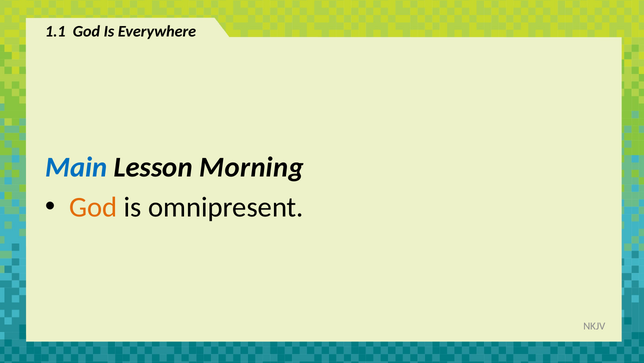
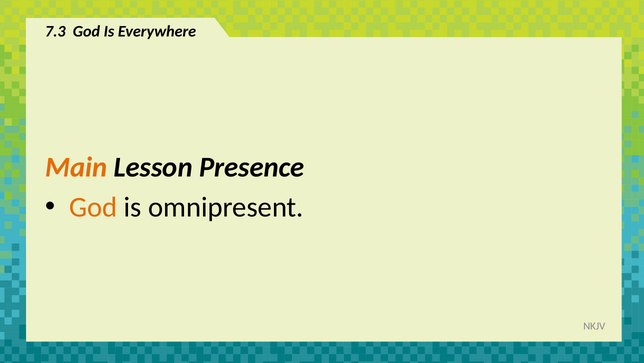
1.1: 1.1 -> 7.3 (55, 31)
Main colour: blue -> orange (76, 167)
Morning: Morning -> Presence (252, 167)
